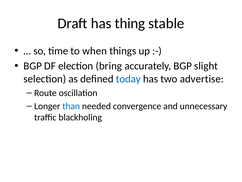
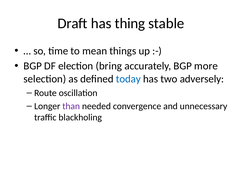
when: when -> mean (95, 51)
slight: slight -> more (206, 66)
advertise: advertise -> adversely (202, 79)
than colour: blue -> purple (71, 106)
